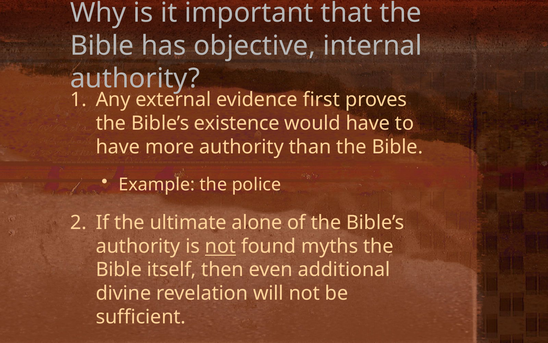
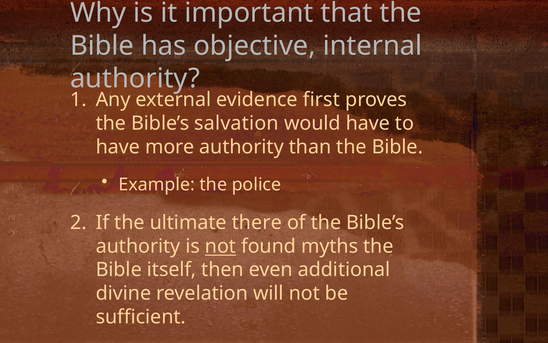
existence: existence -> salvation (237, 123)
alone: alone -> there (257, 222)
